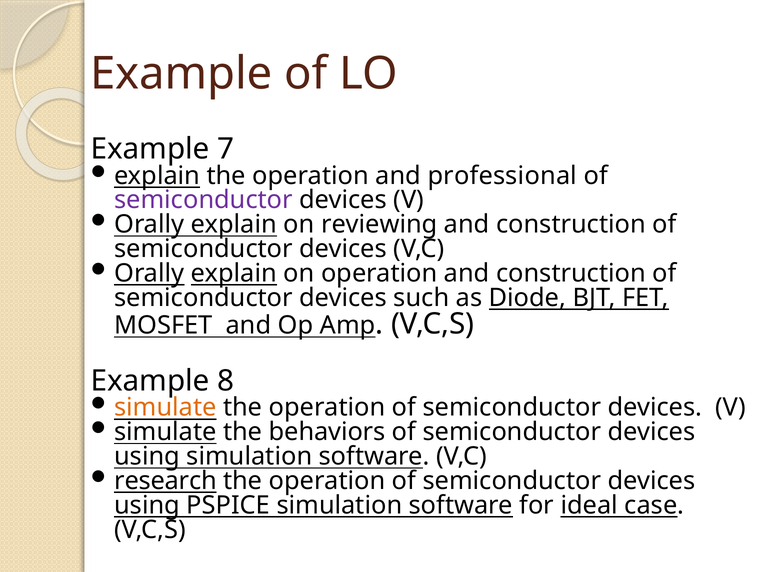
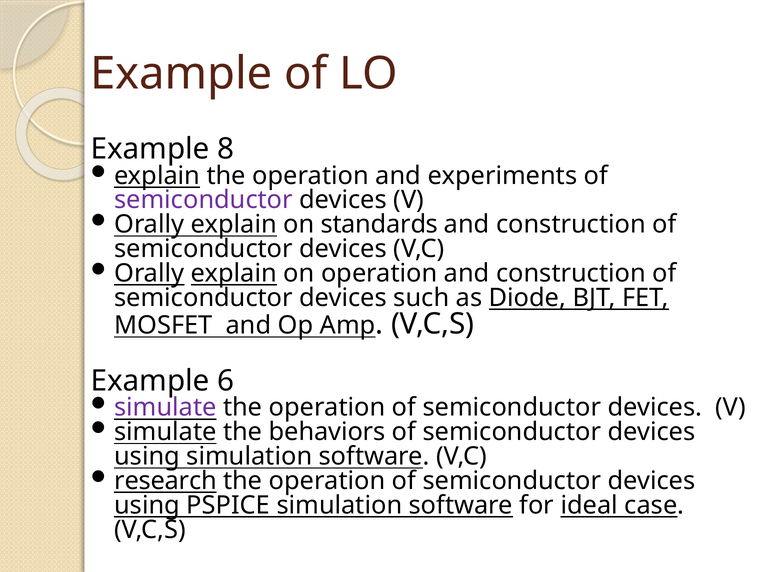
7: 7 -> 8 (226, 149)
professional: professional -> experiments (502, 175)
reviewing: reviewing -> standards (379, 224)
8: 8 -> 6 (226, 381)
simulate colour: orange -> purple (165, 407)
